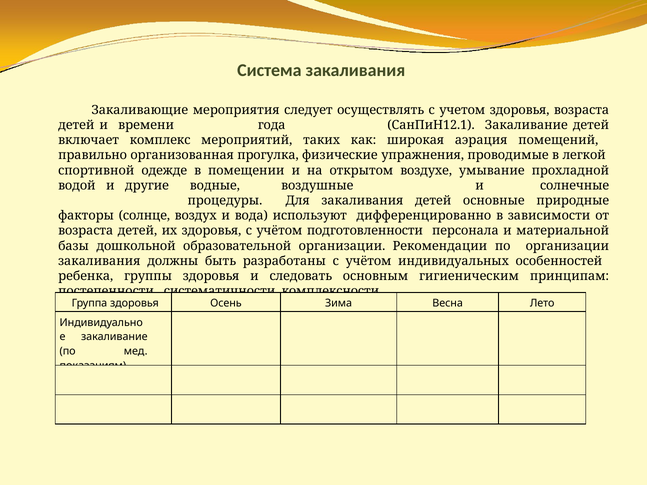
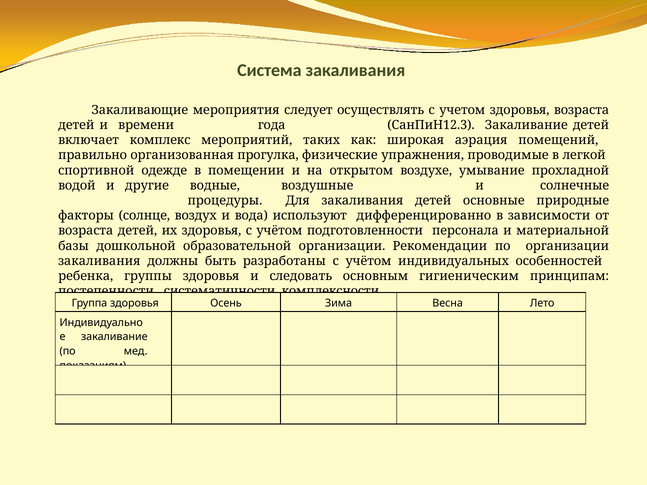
СанПиН12.1: СанПиН12.1 -> СанПиН12.3 (431, 125)
